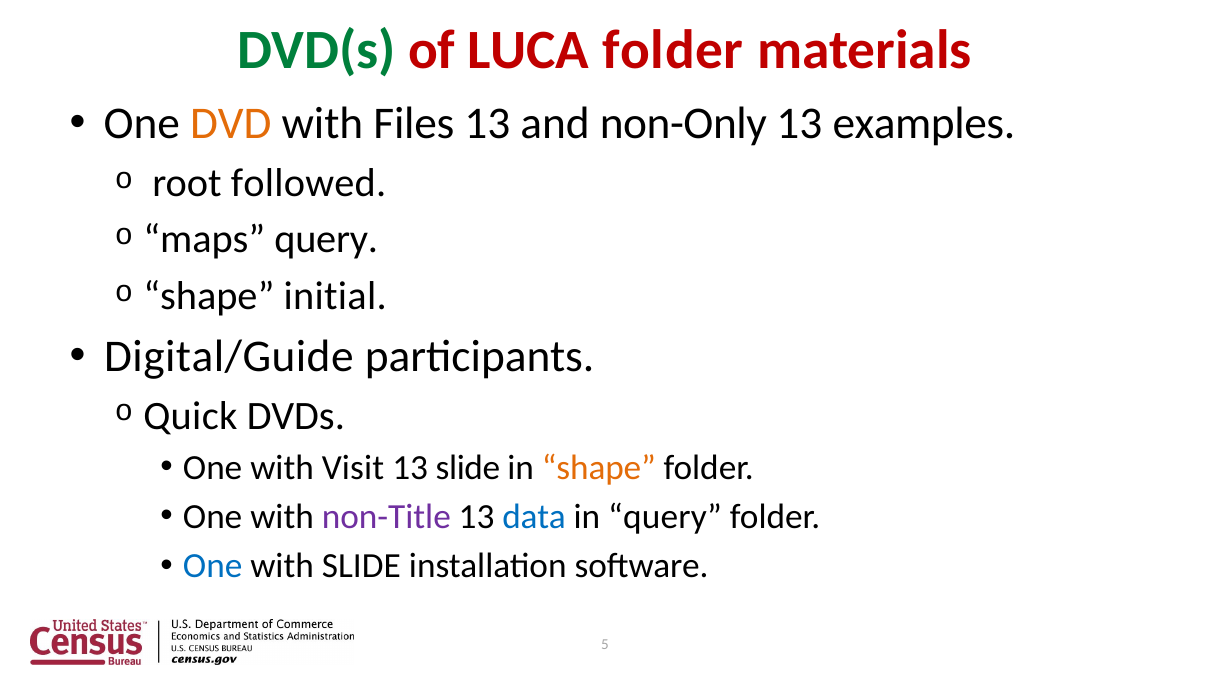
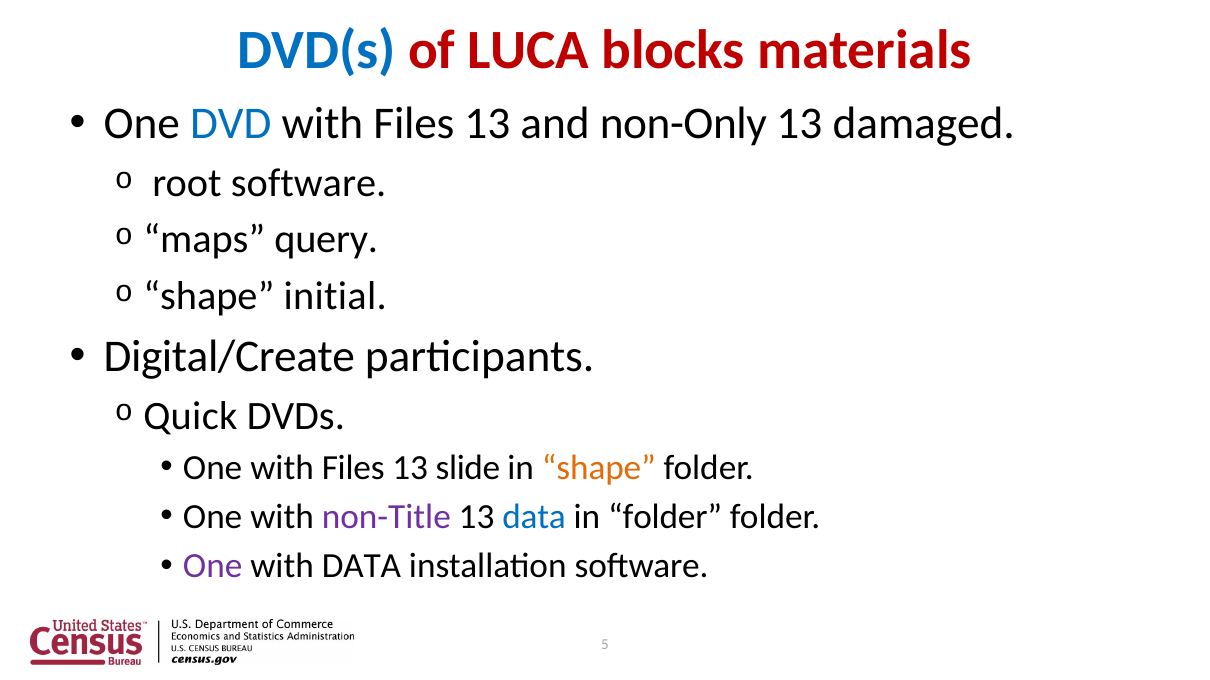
DVD(s colour: green -> blue (316, 50)
LUCA folder: folder -> blocks (673, 50)
DVD colour: orange -> blue (231, 124)
examples: examples -> damaged (924, 124)
root followed: followed -> software (309, 183)
Digital/Guide: Digital/Guide -> Digital/Create (229, 357)
One with Visit: Visit -> Files (353, 468)
in query: query -> folder (665, 518)
One colour: blue -> purple (213, 567)
with SLIDE: SLIDE -> DATA (361, 567)
